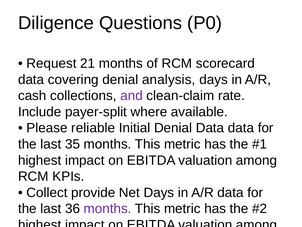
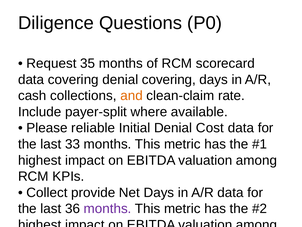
21: 21 -> 35 (88, 63)
denial analysis: analysis -> covering (169, 79)
and colour: purple -> orange (132, 96)
Denial Data: Data -> Cost (210, 128)
35: 35 -> 33 (73, 144)
